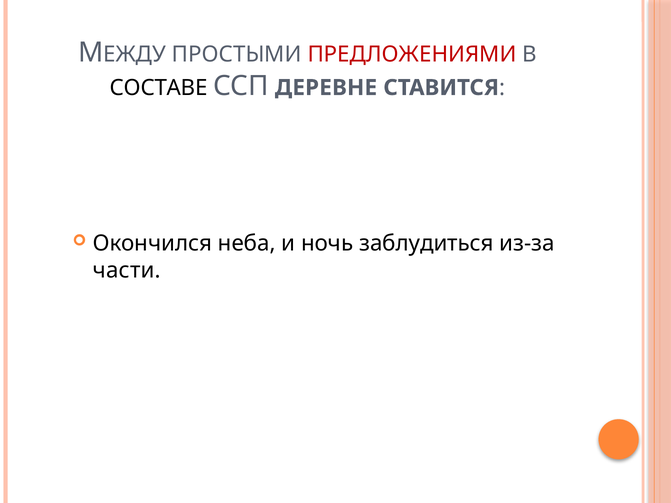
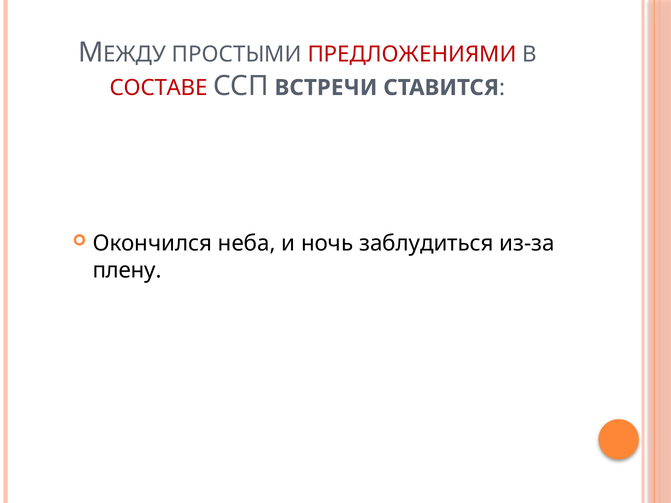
СОСТАВЕ colour: black -> red (159, 88)
ДЕРЕВНЕ: ДЕРЕВНЕ -> ВСТРЕЧИ (326, 88)
части: части -> плену (127, 270)
